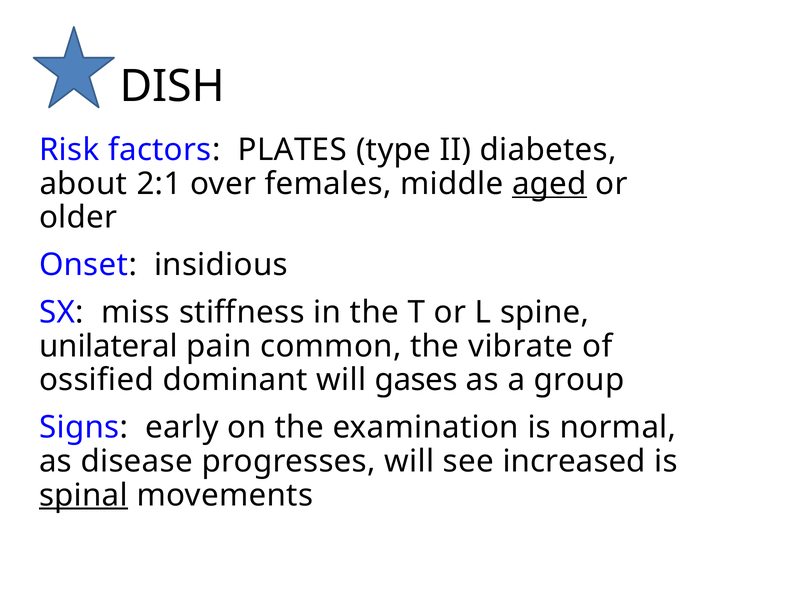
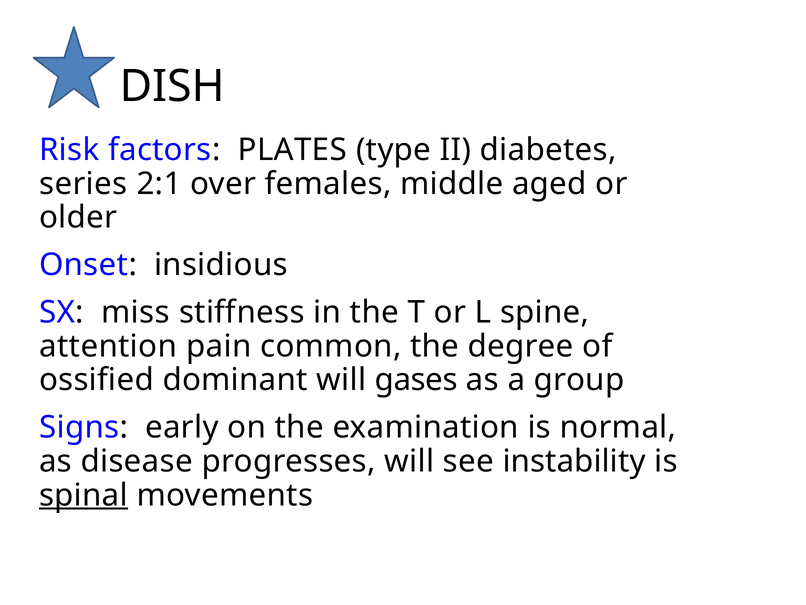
about: about -> series (83, 184)
aged underline: present -> none (549, 184)
unilateral: unilateral -> attention (108, 346)
vibrate: vibrate -> degree (521, 346)
increased: increased -> instability (574, 461)
